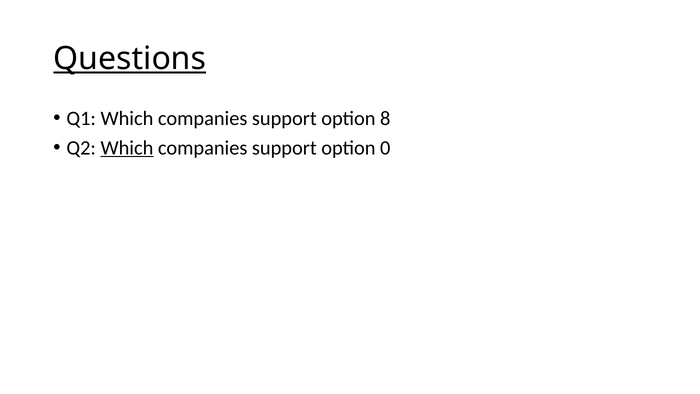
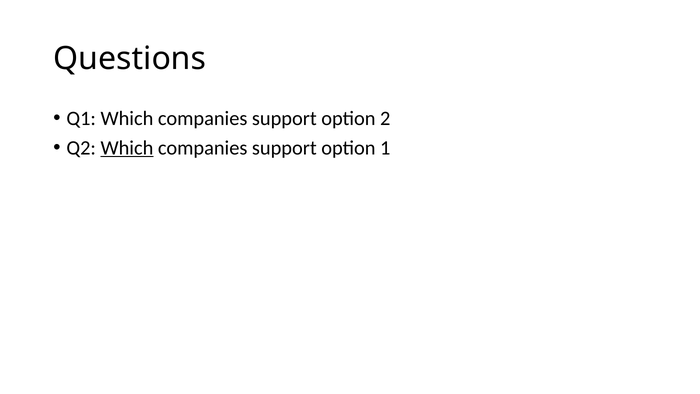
Questions underline: present -> none (130, 59)
8: 8 -> 2 (385, 118)
0: 0 -> 1 (385, 148)
